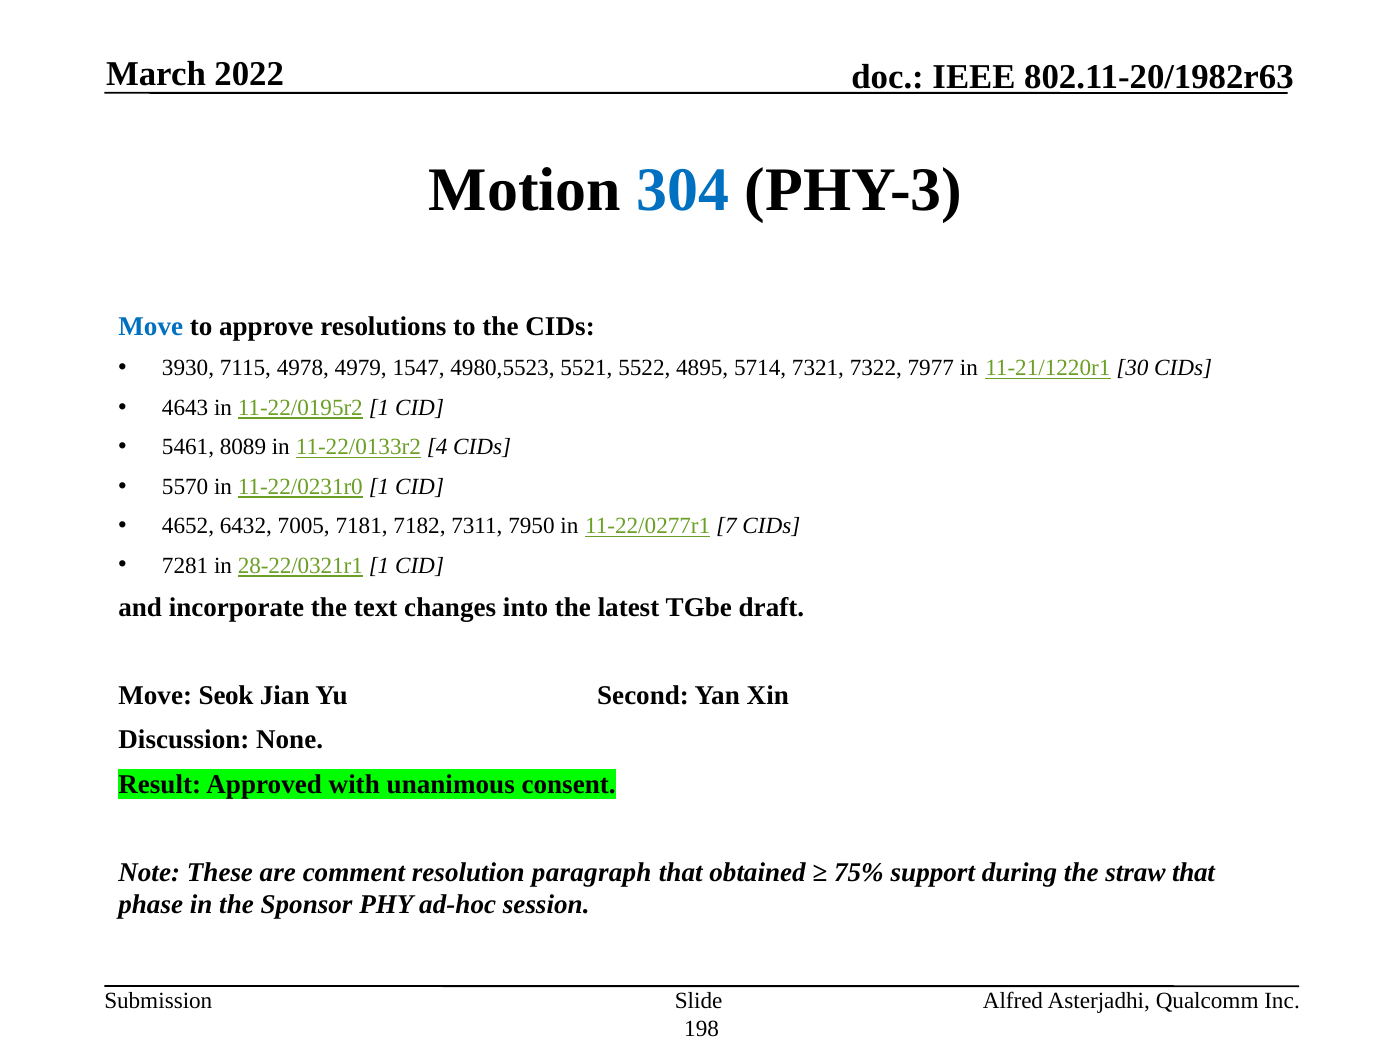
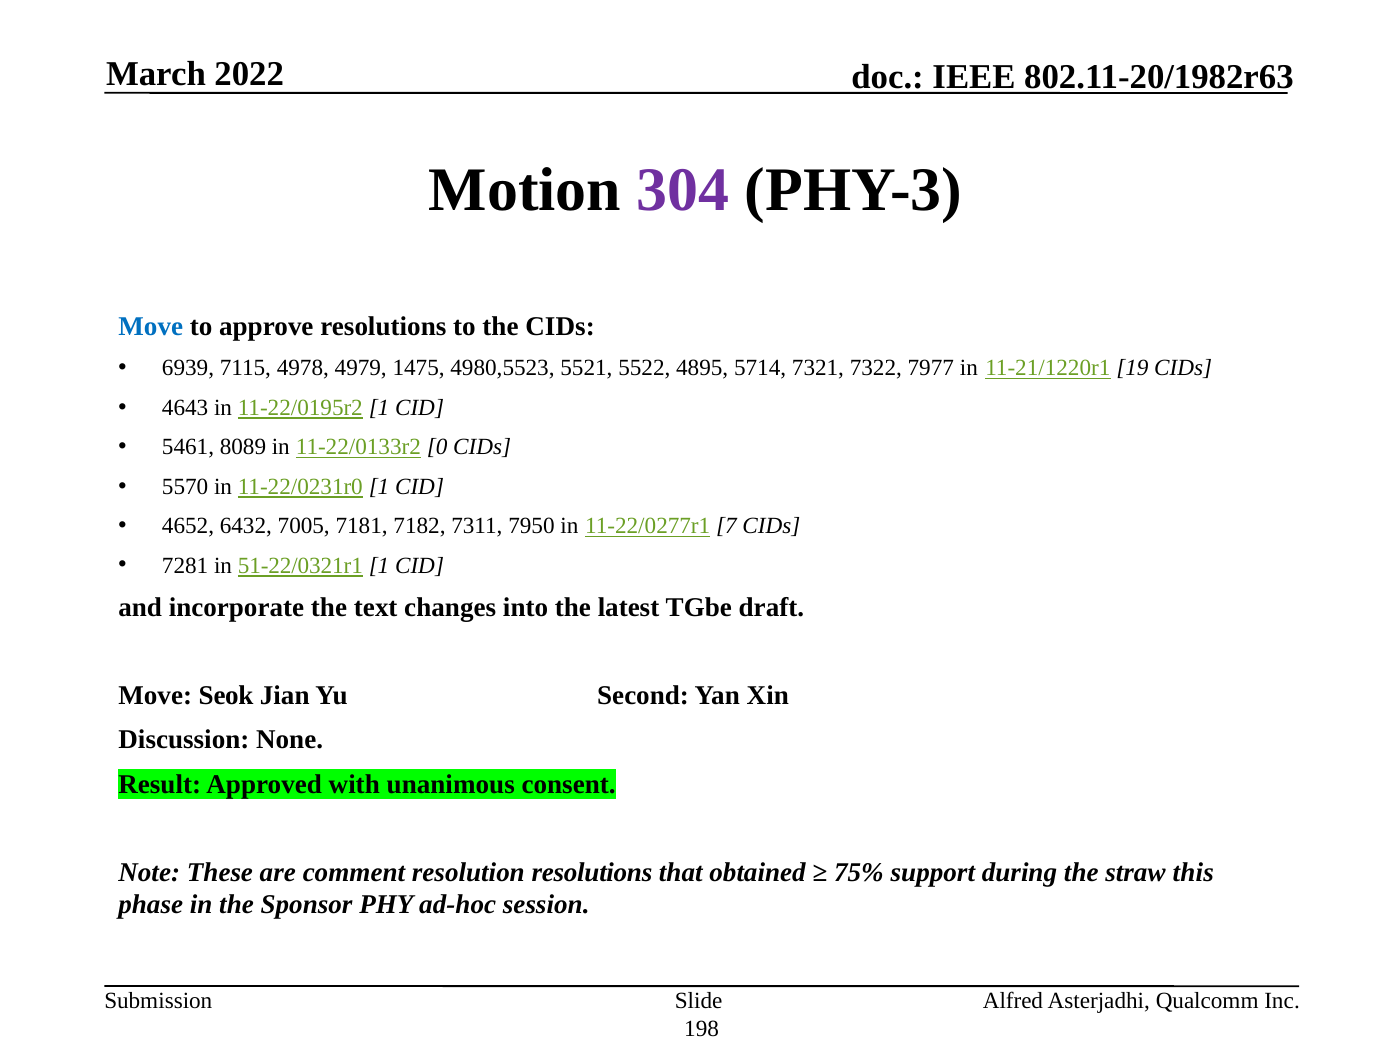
304 colour: blue -> purple (683, 190)
3930: 3930 -> 6939 (188, 368)
1547: 1547 -> 1475 (419, 368)
30: 30 -> 19 (1132, 368)
4: 4 -> 0 (437, 447)
28-22/0321r1: 28-22/0321r1 -> 51-22/0321r1 (300, 566)
resolution paragraph: paragraph -> resolutions (592, 872)
straw that: that -> this (1193, 872)
